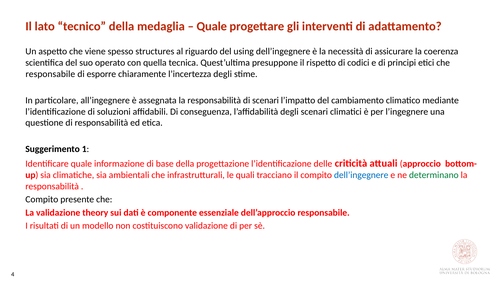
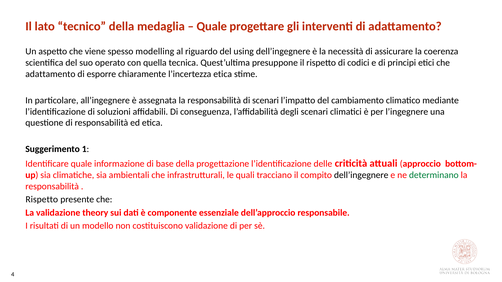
structures: structures -> modelling (155, 52)
responsabile: responsabile -> adattamento (50, 74)
l’incertezza degli: degli -> etica (223, 74)
dell’ingegnere colour: blue -> black (361, 175)
Compito: Compito -> Rispetto (42, 200)
